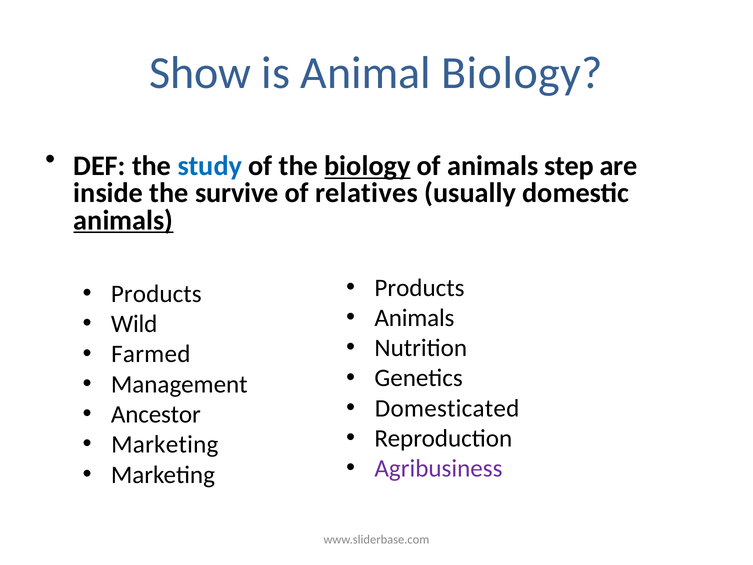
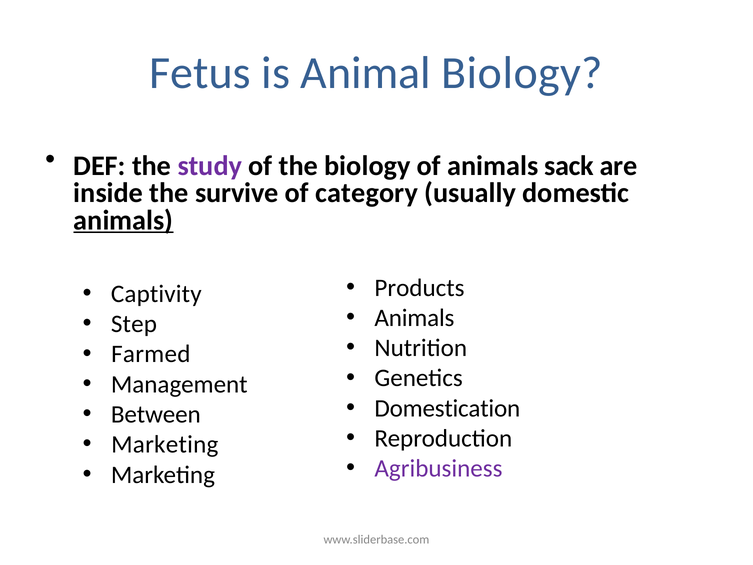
Show: Show -> Fetus (200, 73)
study colour: blue -> purple (210, 166)
biology underline: present -> none (367, 166)
step: step -> sack (569, 166)
relatives: relatives -> category (367, 193)
Products: Products -> Captivity (156, 294)
Wild: Wild -> Step (134, 324)
Domesticated: Domesticated -> Domestication (447, 408)
Ancestor: Ancestor -> Between (156, 414)
